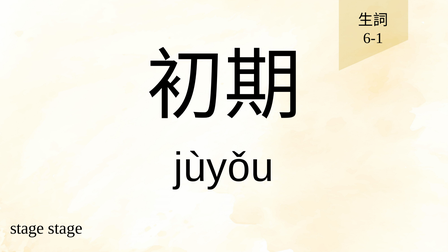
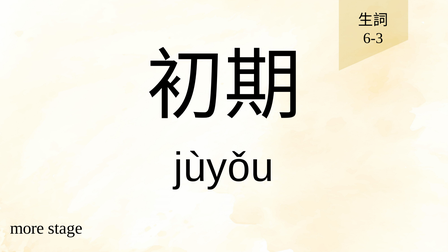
6-1: 6-1 -> 6-3 (373, 38)
stage: stage -> more (27, 228)
